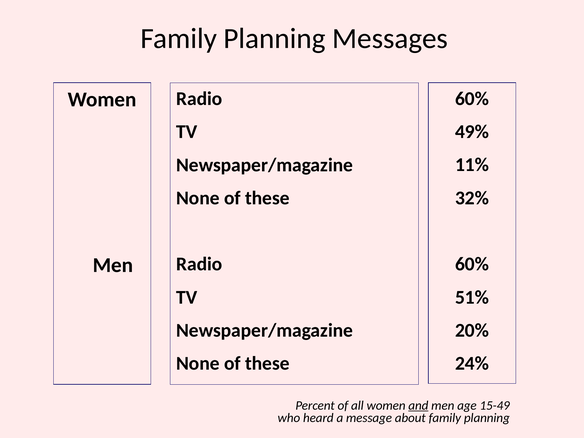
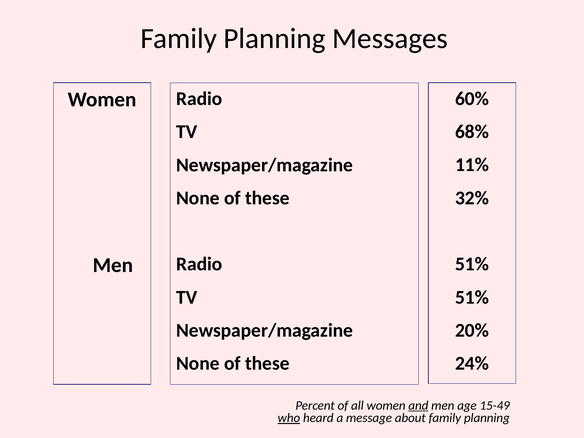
49%: 49% -> 68% (472, 132)
60%: 60% -> 51% (472, 264)
who underline: none -> present (289, 418)
